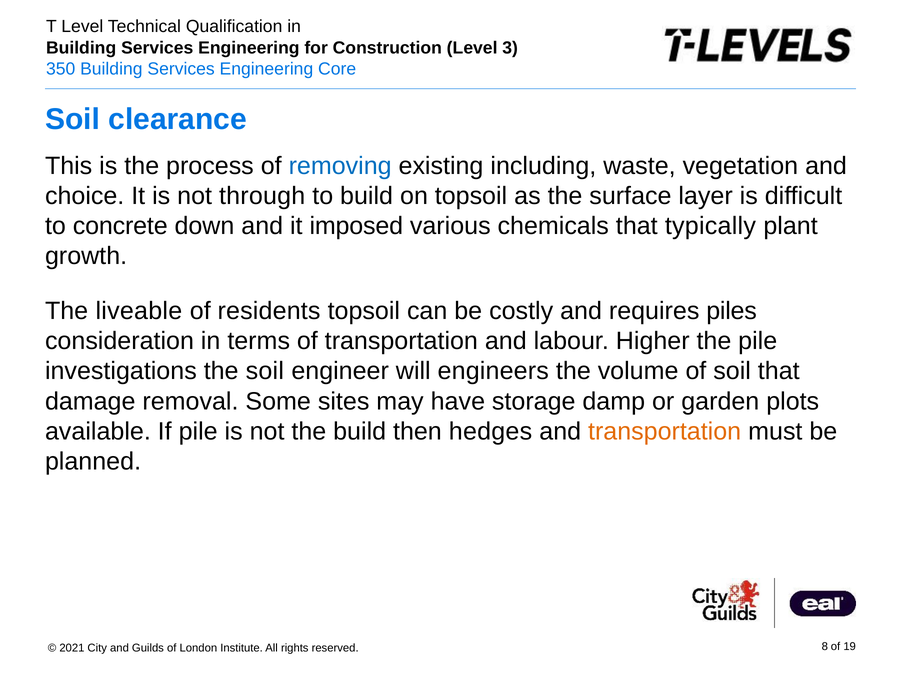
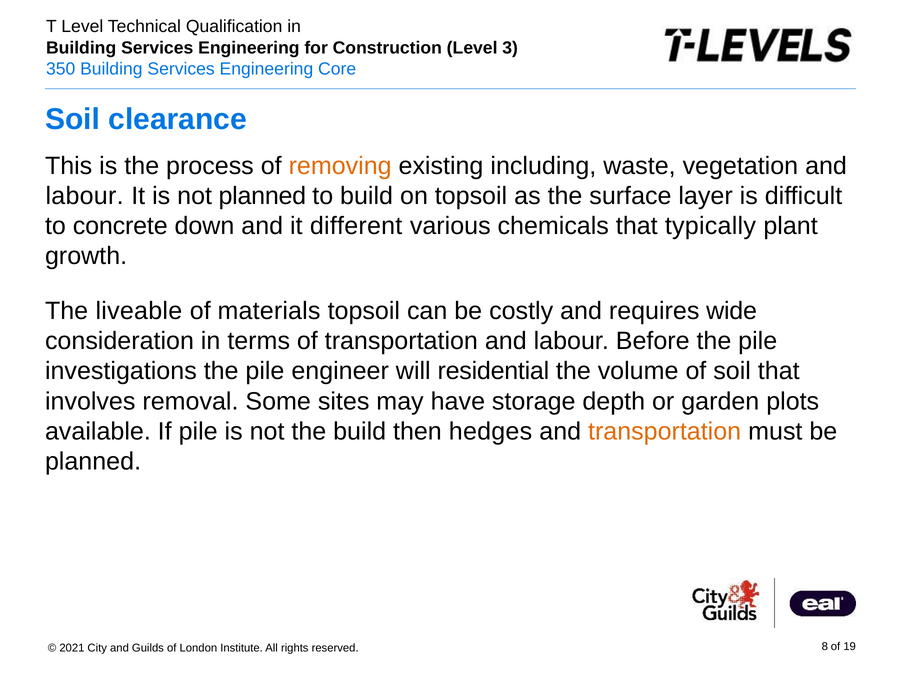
removing colour: blue -> orange (340, 166)
choice: choice -> labour (85, 196)
not through: through -> planned (262, 196)
imposed: imposed -> different (356, 226)
residents: residents -> materials (269, 311)
piles: piles -> wide (732, 311)
Higher: Higher -> Before (653, 341)
investigations the soil: soil -> pile (265, 371)
engineers: engineers -> residential (493, 371)
damage: damage -> involves (90, 401)
damp: damp -> depth (614, 401)
